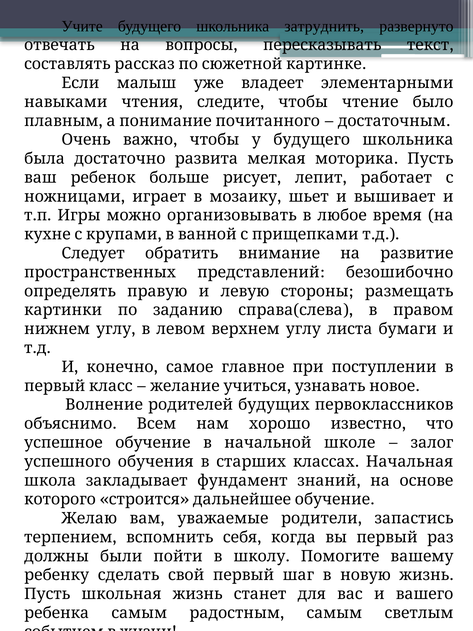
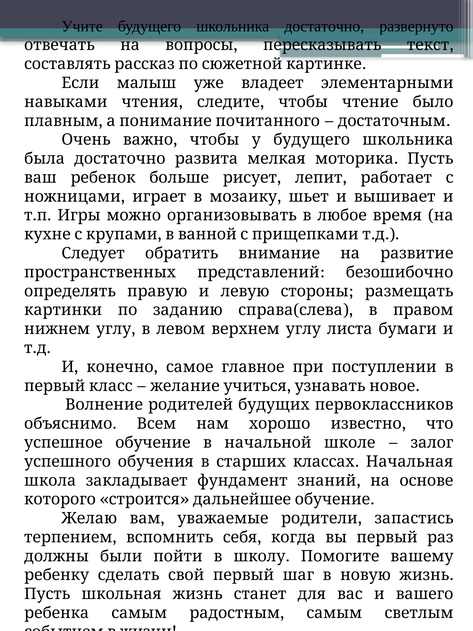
школьника затруднить: затруднить -> достаточно (324, 26)
